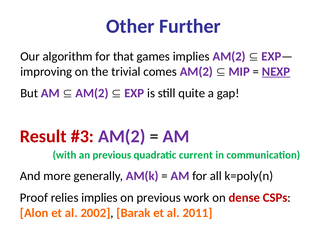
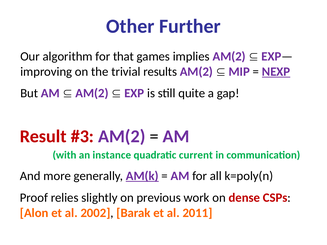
comes: comes -> results (160, 72)
an previous: previous -> instance (112, 155)
AM(k underline: none -> present (142, 176)
relies implies: implies -> slightly (99, 198)
